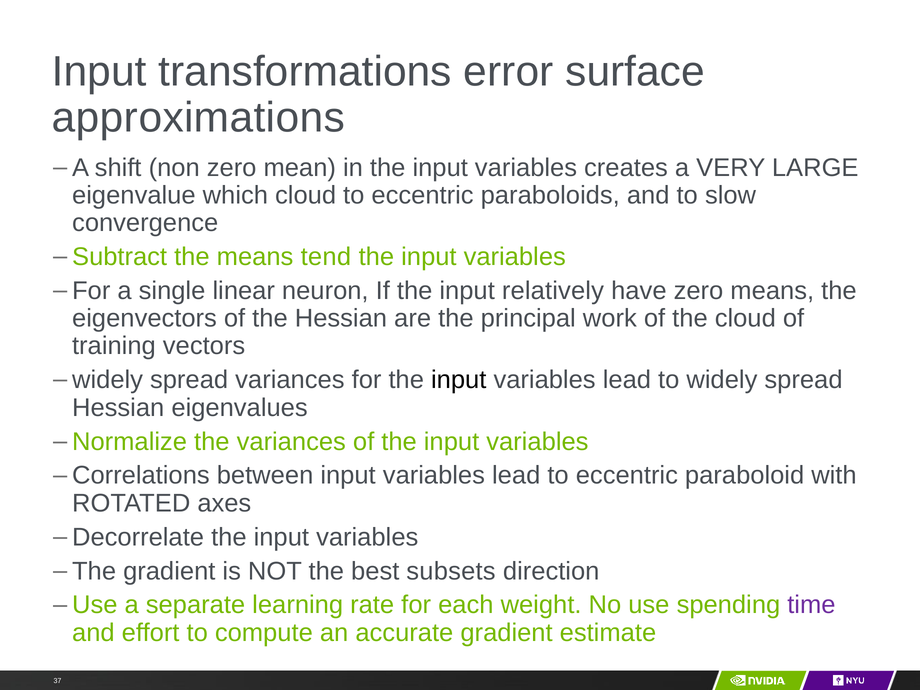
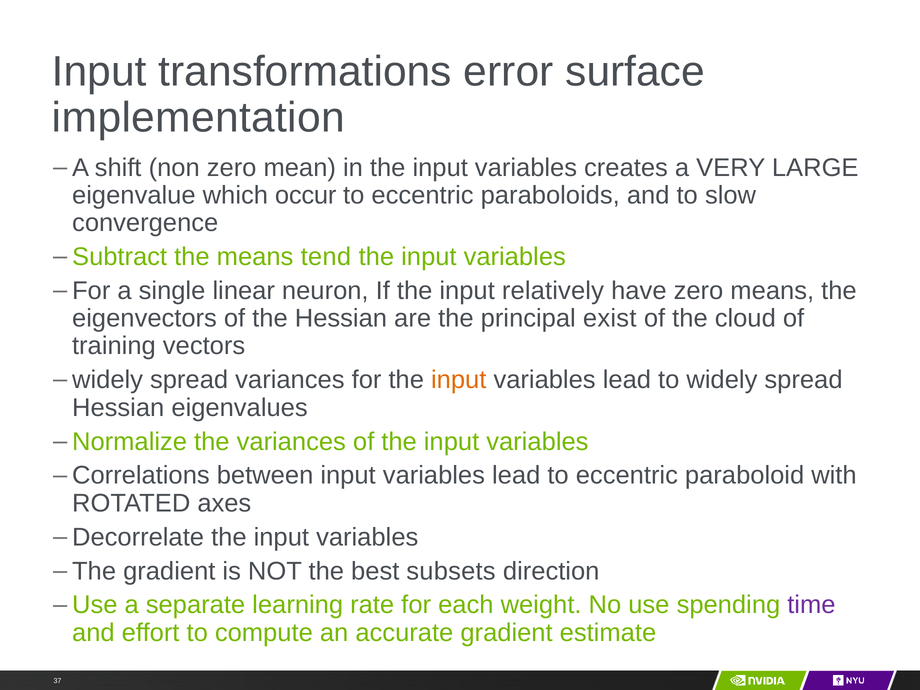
approximations: approximations -> implementation (198, 118)
which cloud: cloud -> occur (306, 195)
work: work -> exist (610, 318)
input colour: black -> orange (459, 380)
